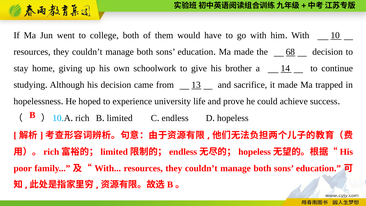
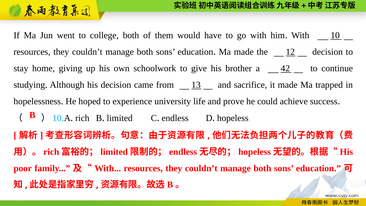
68: 68 -> 12 (290, 52)
14: 14 -> 42 (285, 68)
